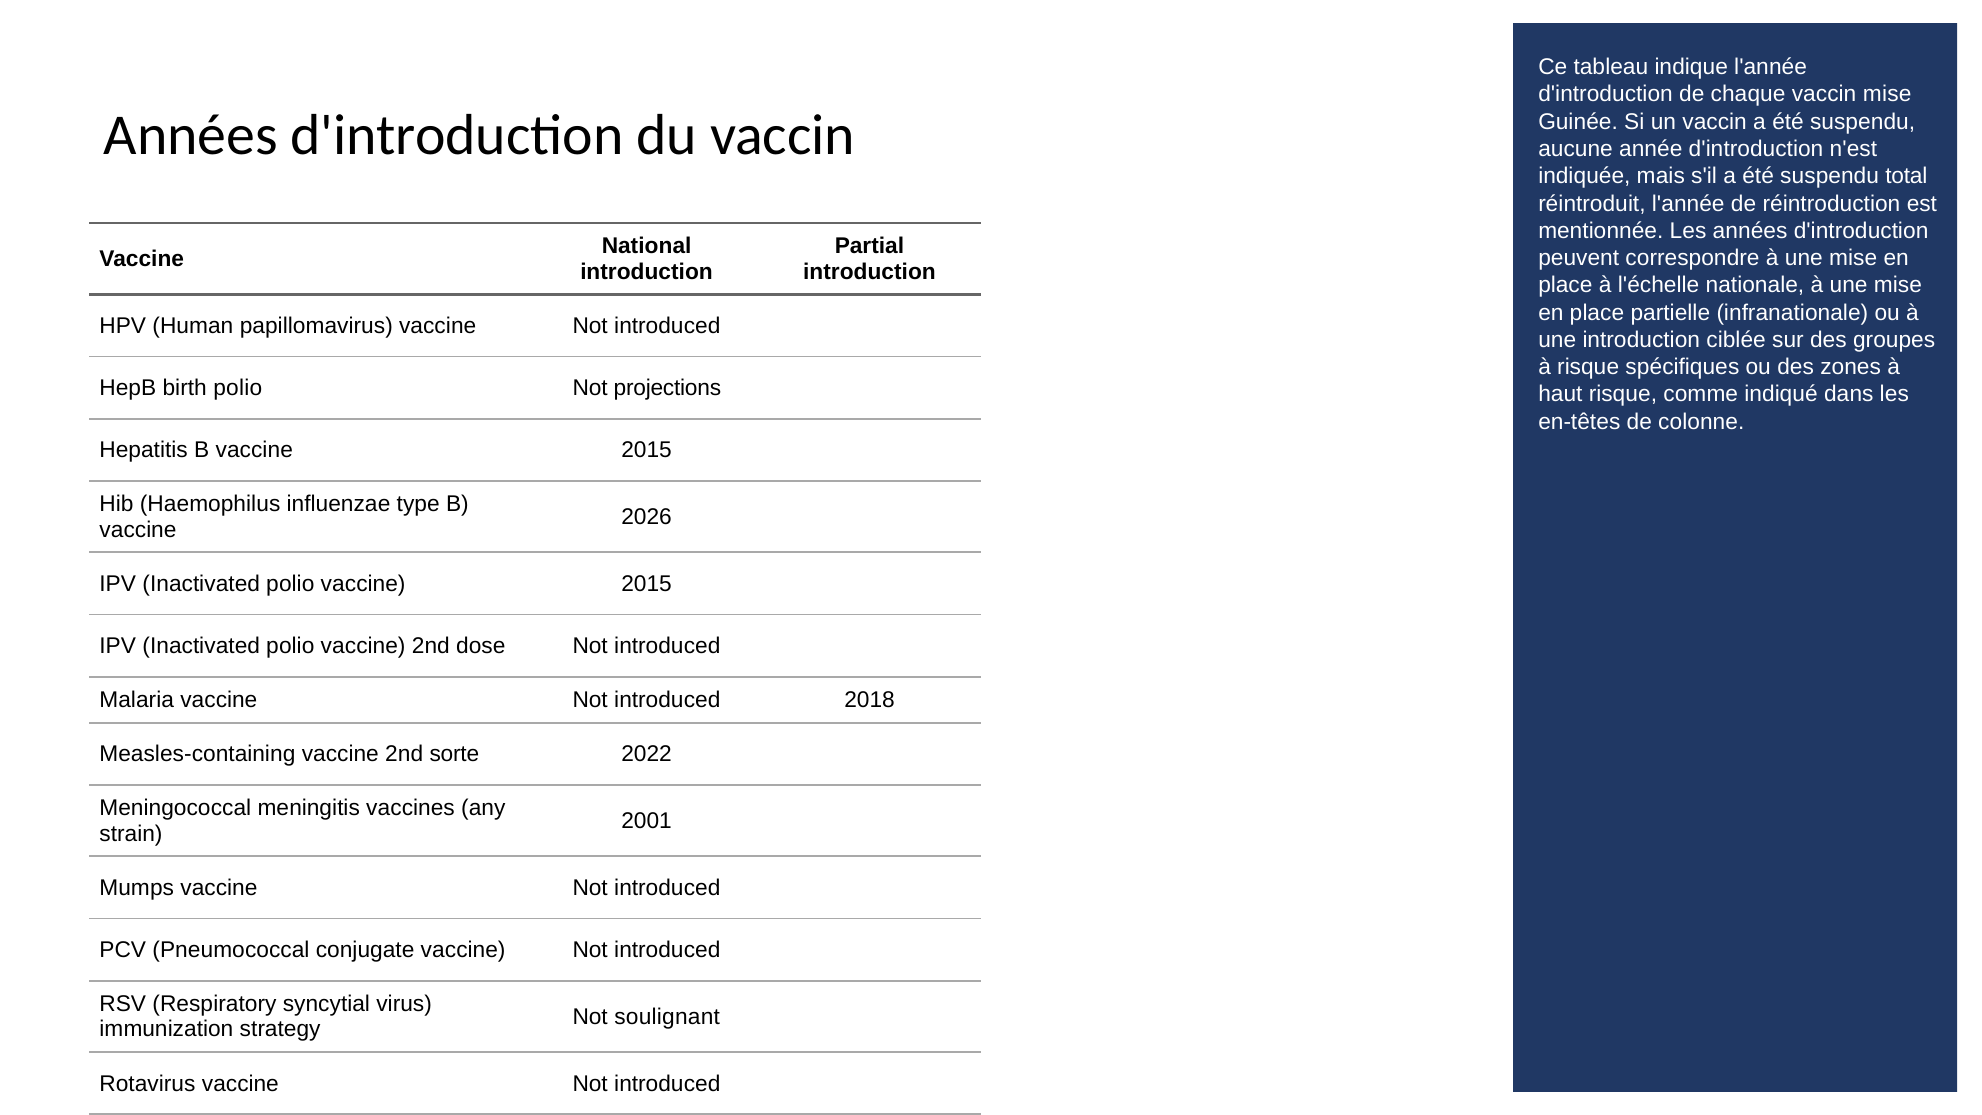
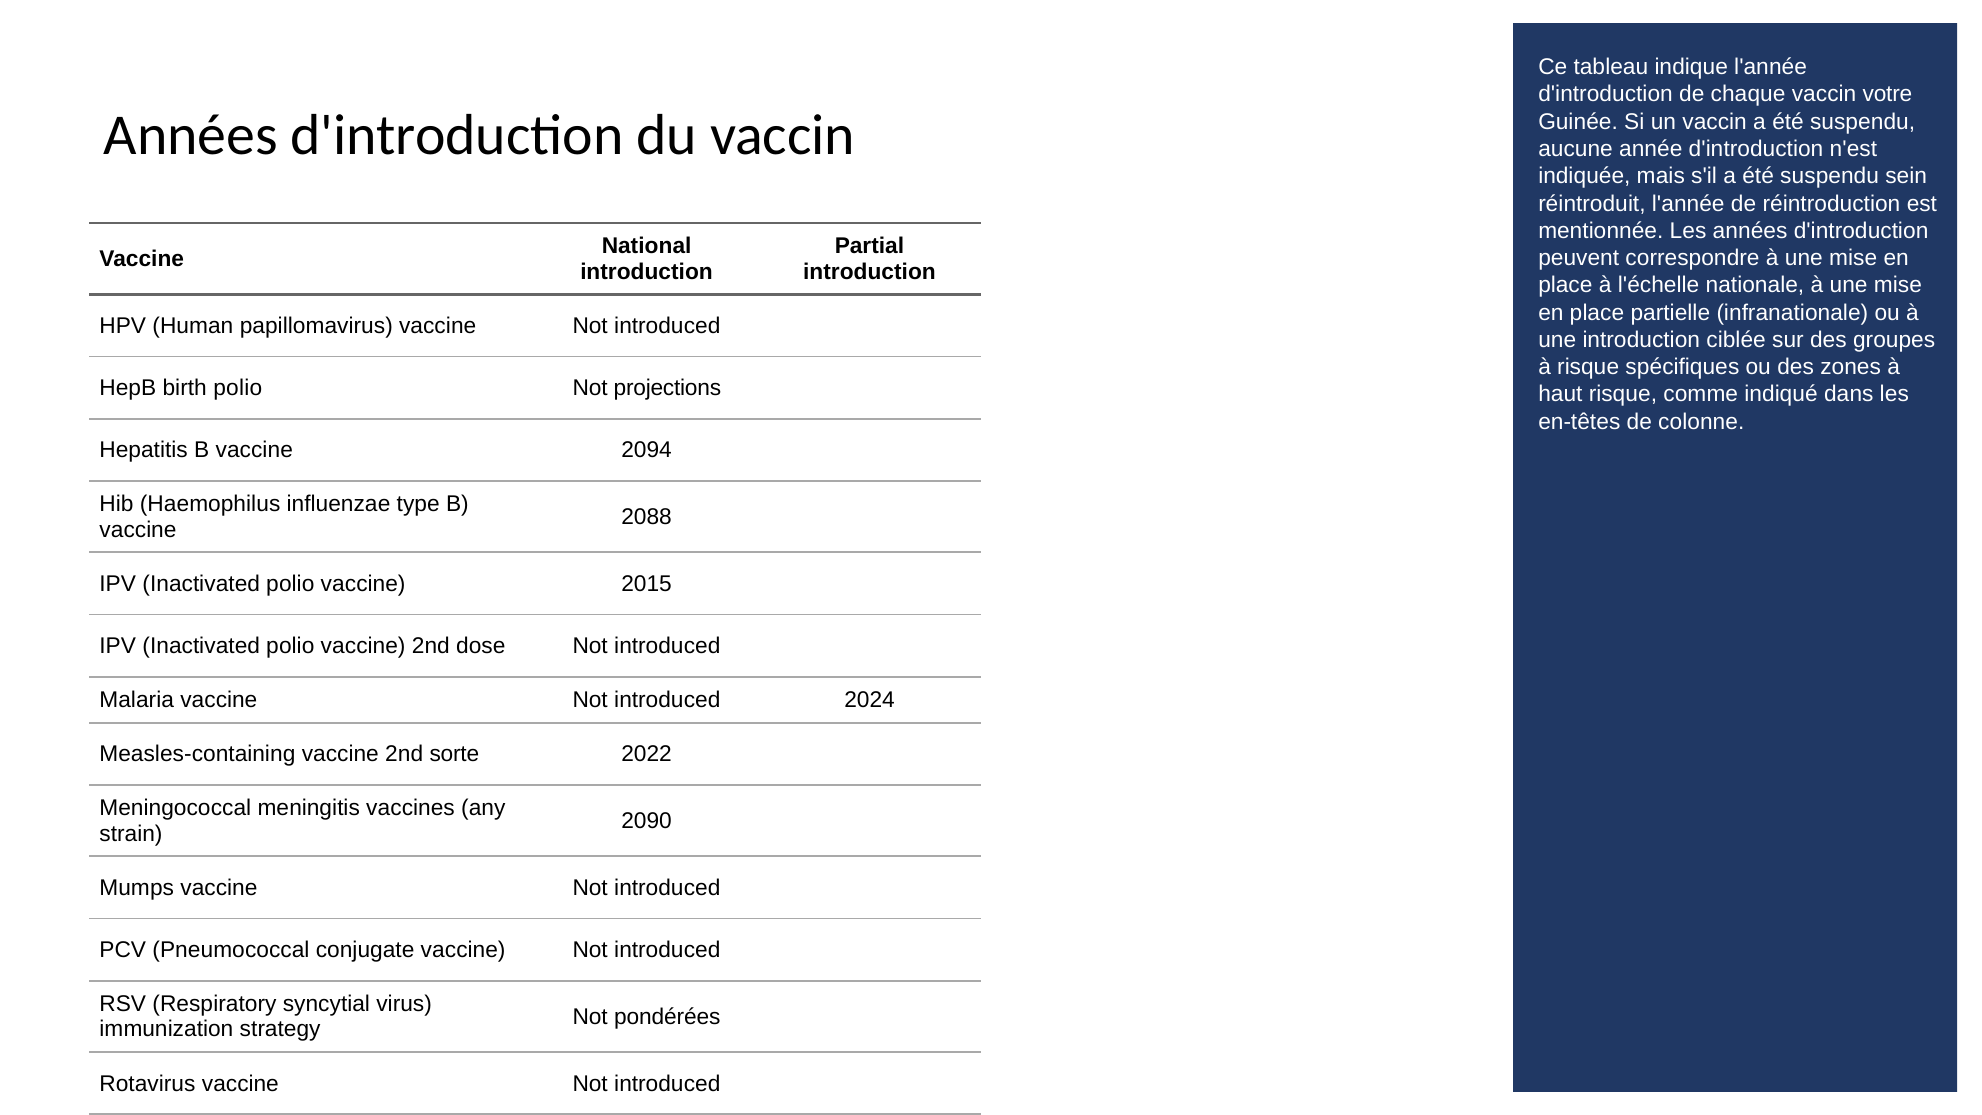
vaccin mise: mise -> votre (1887, 94)
total: total -> sein (1906, 176)
B vaccine 2015: 2015 -> 2094 (647, 450)
2026: 2026 -> 2088 (647, 517)
2018: 2018 -> 2024 (870, 700)
2001: 2001 -> 2090 (647, 821)
soulignant: soulignant -> pondérées (667, 1017)
